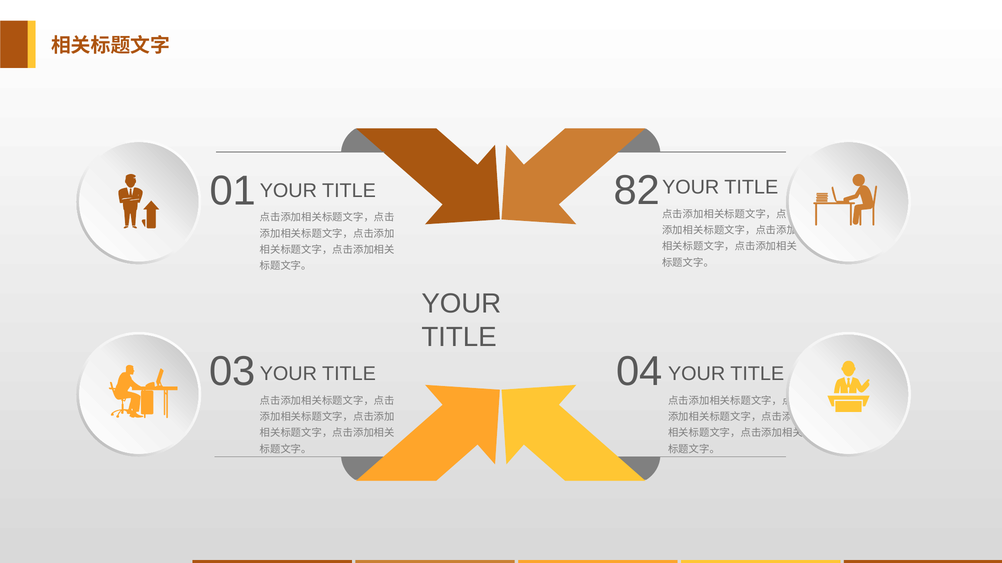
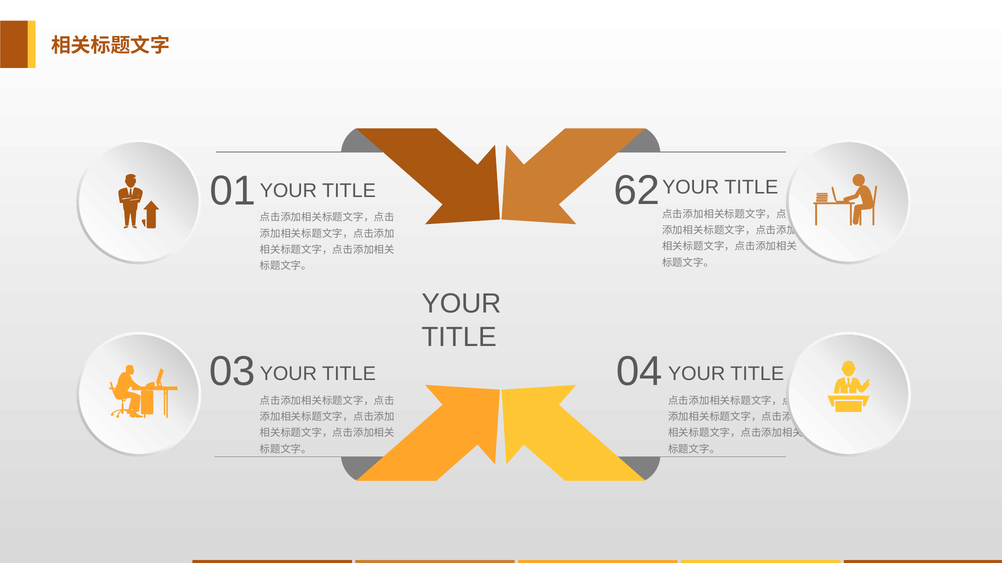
82: 82 -> 62 (637, 191)
